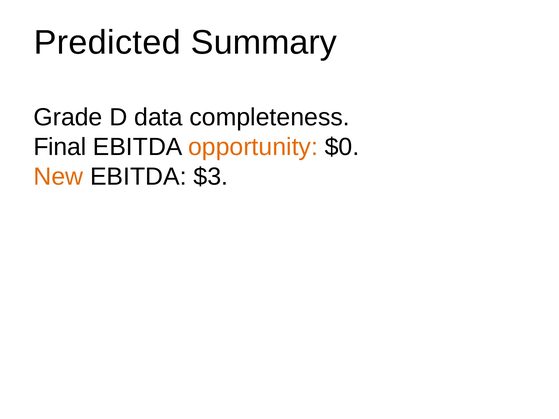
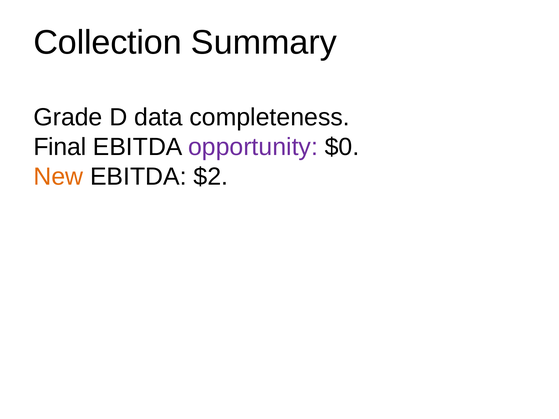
Predicted: Predicted -> Collection (108, 42)
opportunity colour: orange -> purple (253, 147)
$3: $3 -> $2 (211, 177)
